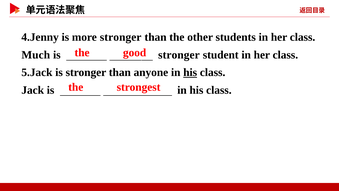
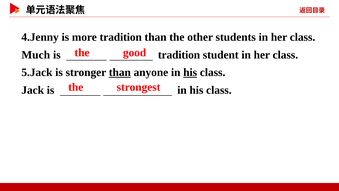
more stronger: stronger -> tradition (121, 37)
stronger: stronger -> tradition (179, 55)
than underline: none -> present (120, 72)
